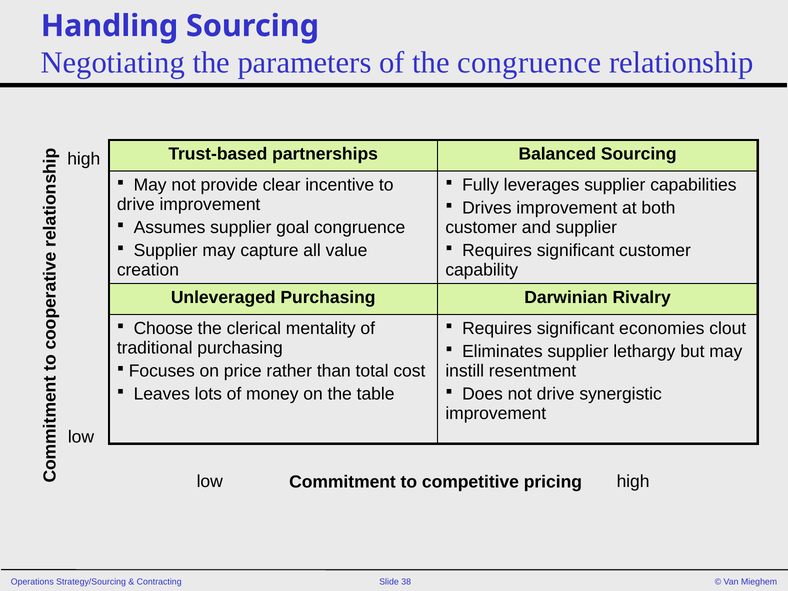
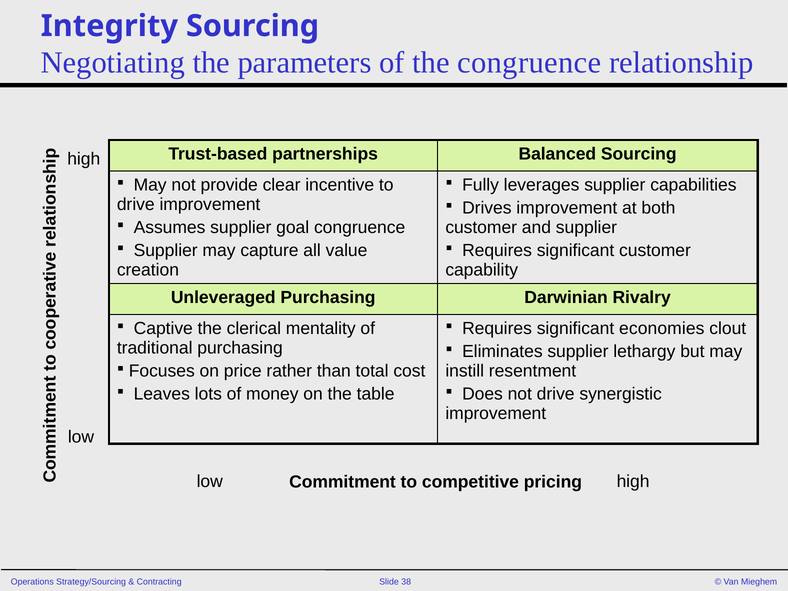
Handling: Handling -> Integrity (109, 26)
Choose: Choose -> Captive (163, 328)
